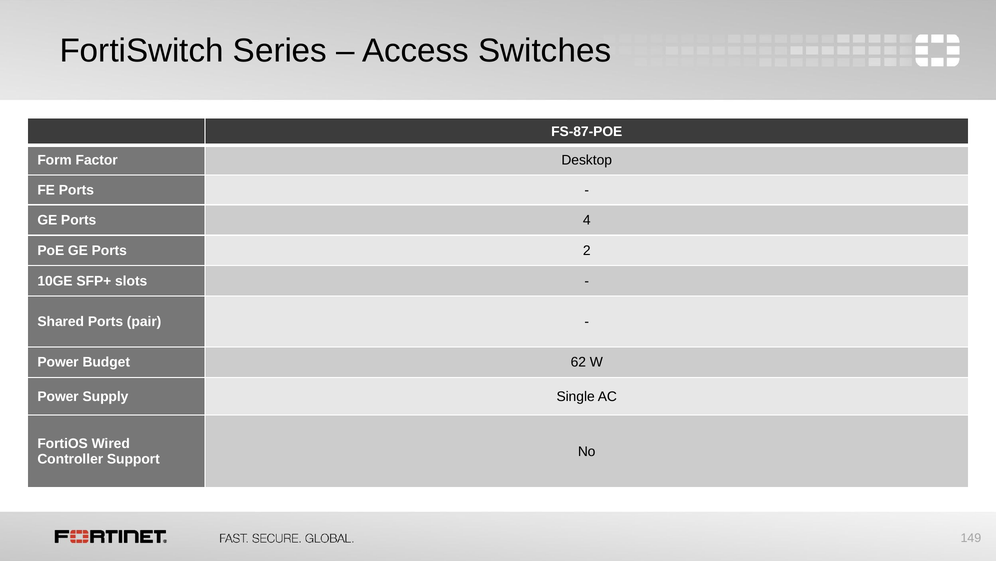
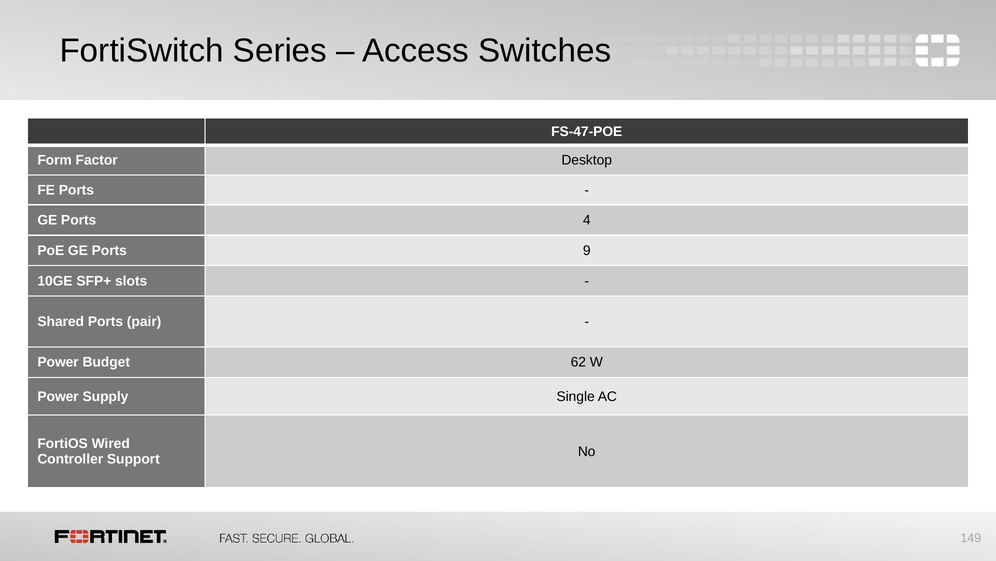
FS-87-POE: FS-87-POE -> FS-47-POE (587, 131)
2: 2 -> 9 (587, 250)
